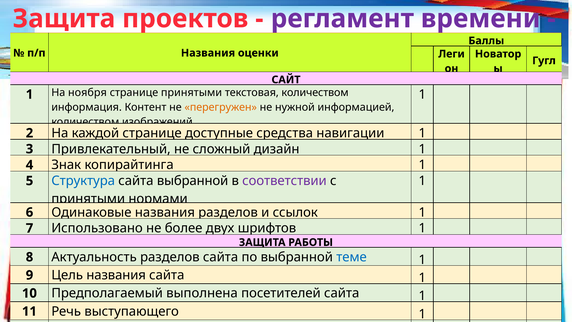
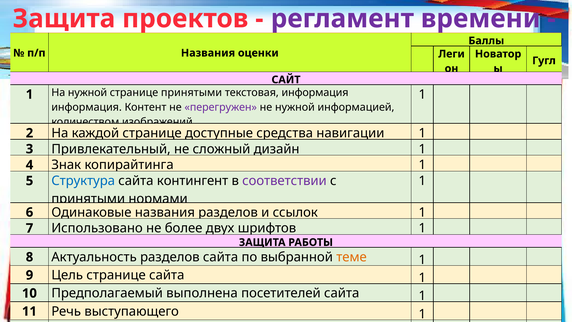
На ноября: ноября -> нужной (88, 93)
текстовая количеством: количеством -> информация (315, 93)
перегружен colour: orange -> purple (221, 107)
сайта выбранной: выбранной -> контингент (193, 181)
теме colour: blue -> orange (352, 257)
Цель названия: названия -> странице (116, 275)
